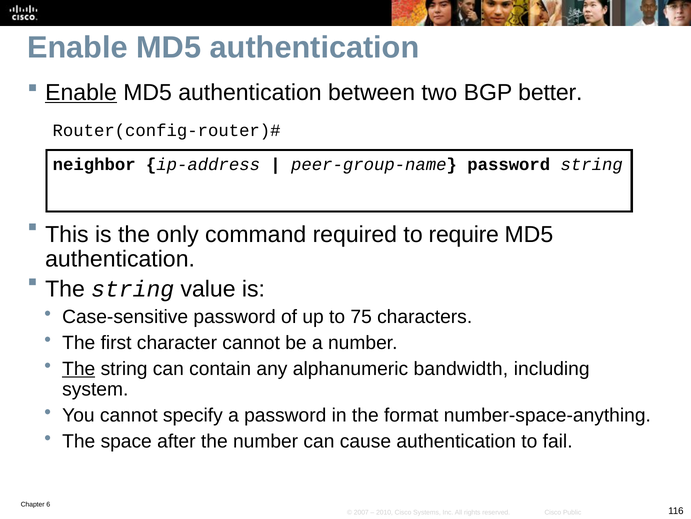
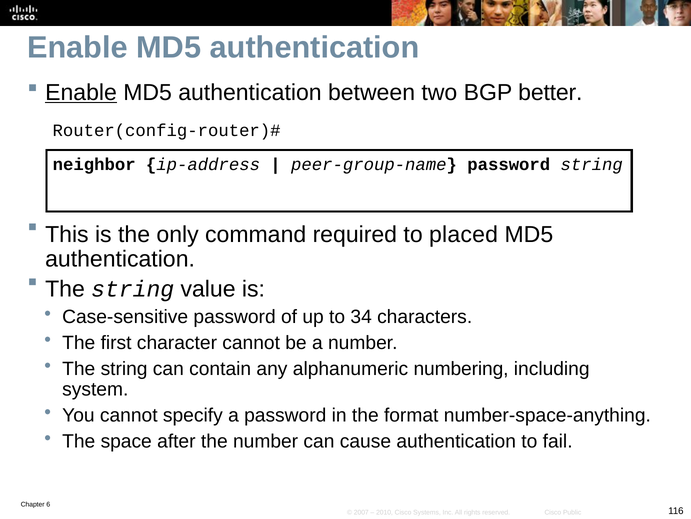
require: require -> placed (464, 234)
75: 75 -> 34 (361, 316)
The underline: present -> none (79, 368)
bandwidth: bandwidth -> numbering (461, 368)
